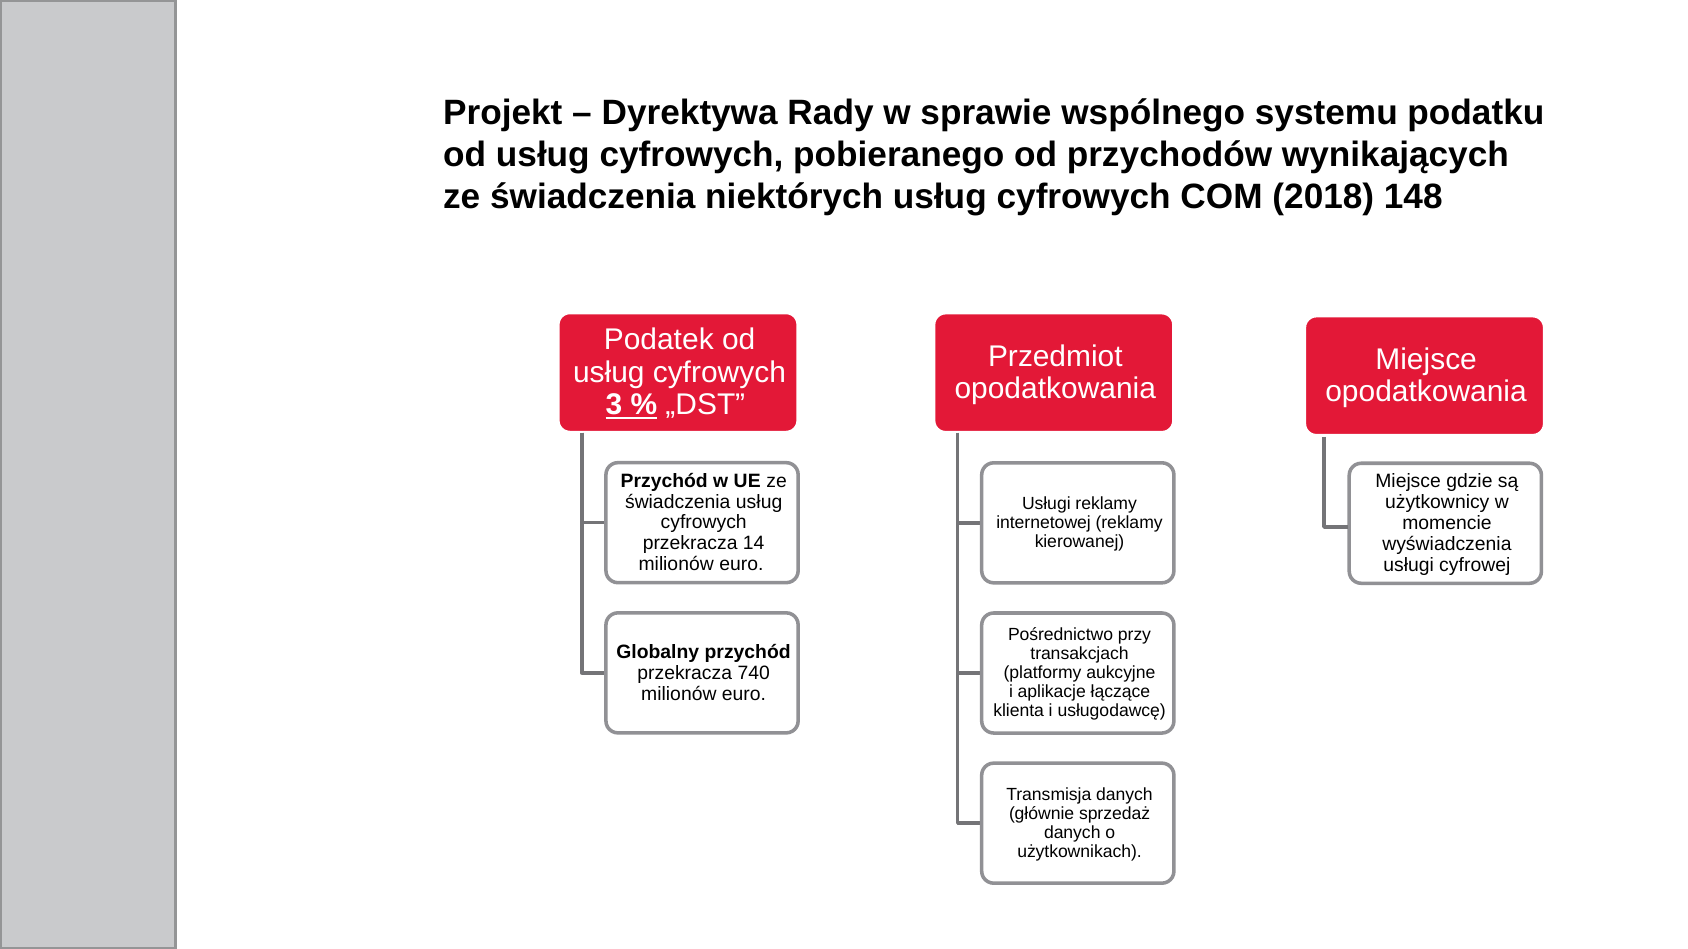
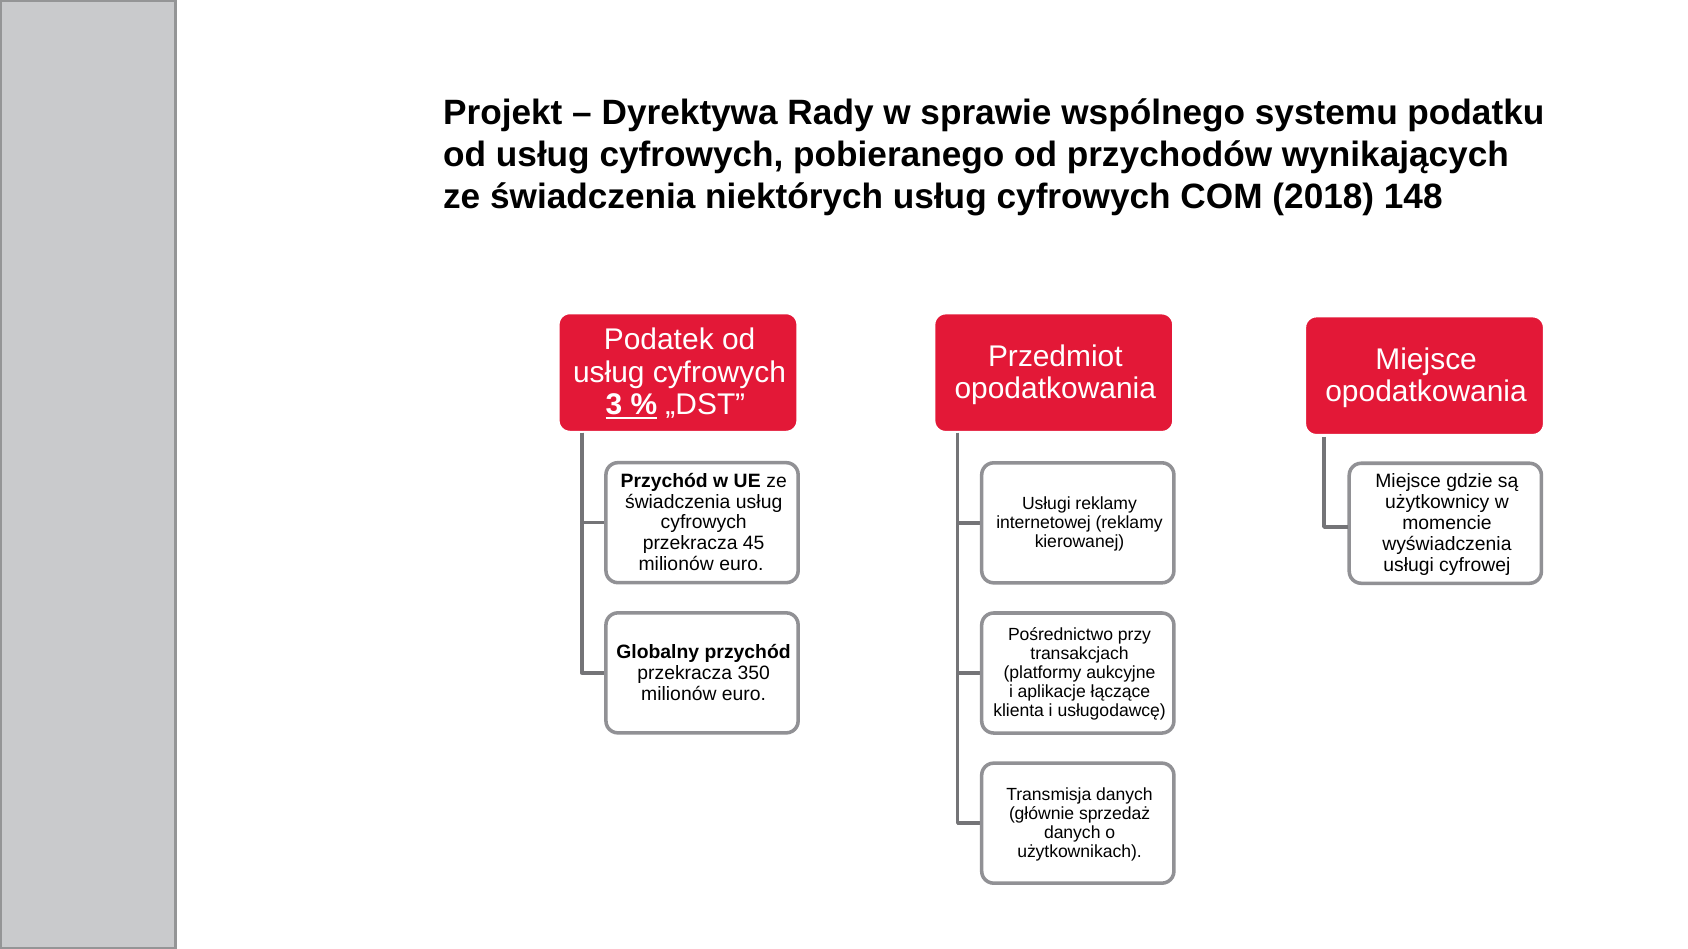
14: 14 -> 45 (754, 544)
740: 740 -> 350 (754, 673)
